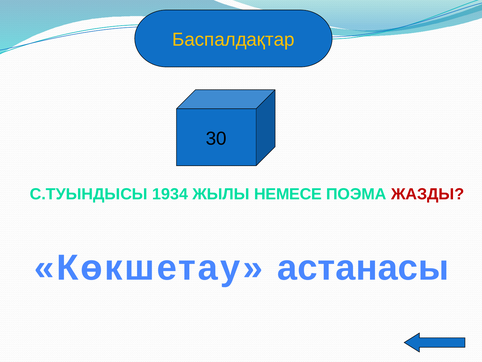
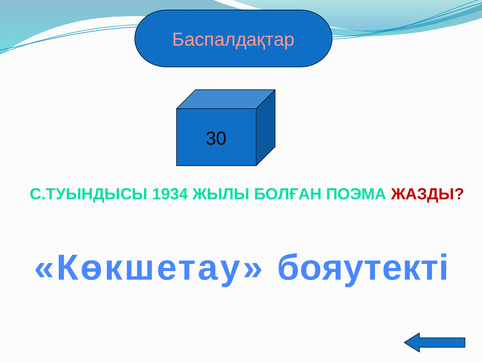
Баспалдақтар colour: yellow -> pink (233, 40)
НЕМЕСЕ: НЕМЕСЕ -> БОЛҒАН (288, 194)
астанасы: астанасы -> бояутекті (363, 268)
